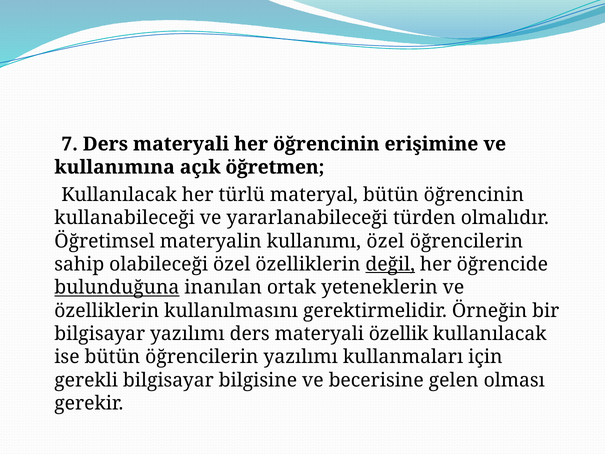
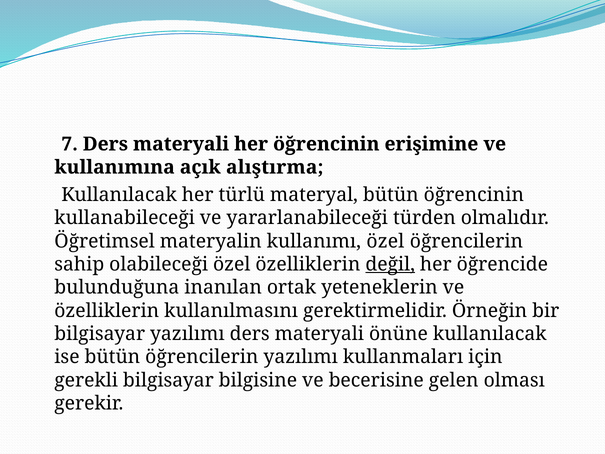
öğretmen: öğretmen -> alıştırma (275, 167)
bulunduğuna underline: present -> none (117, 287)
özellik: özellik -> önüne (398, 334)
